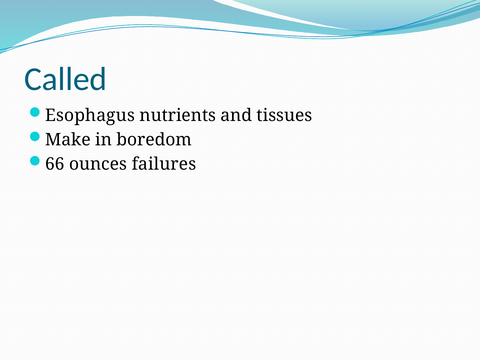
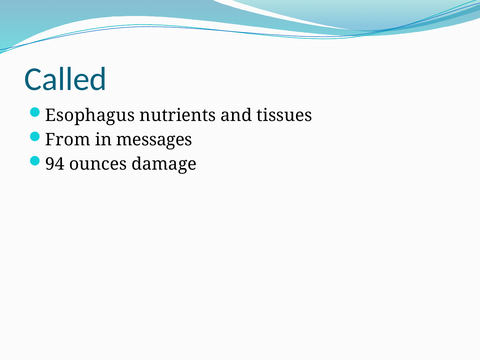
Make: Make -> From (68, 140)
boredom: boredom -> messages (154, 140)
66: 66 -> 94 (55, 164)
failures: failures -> damage (164, 164)
